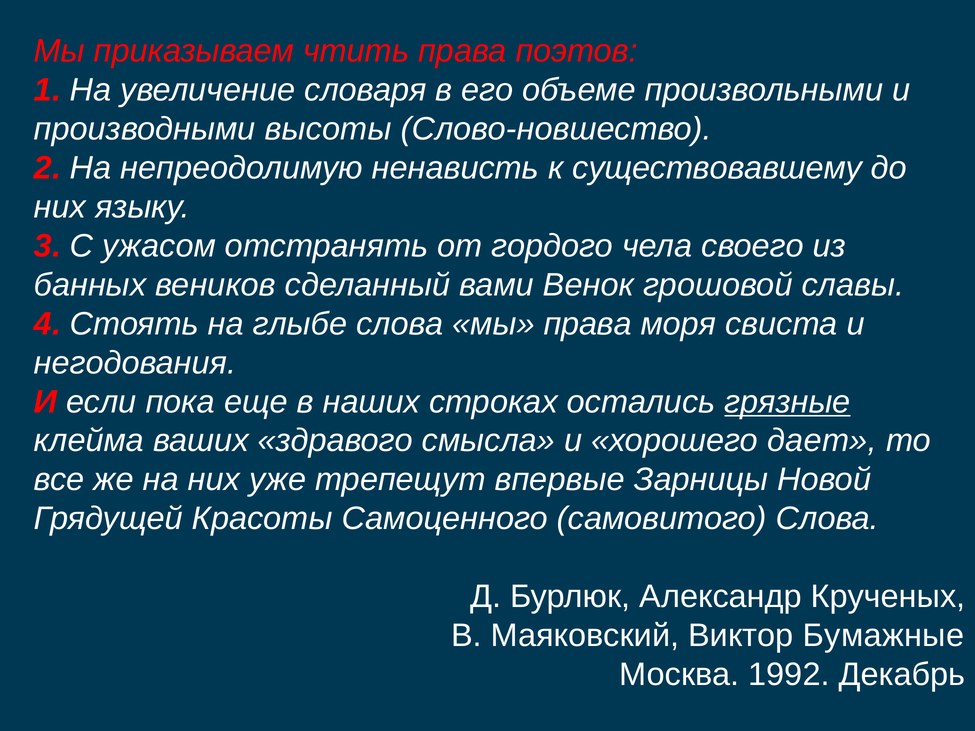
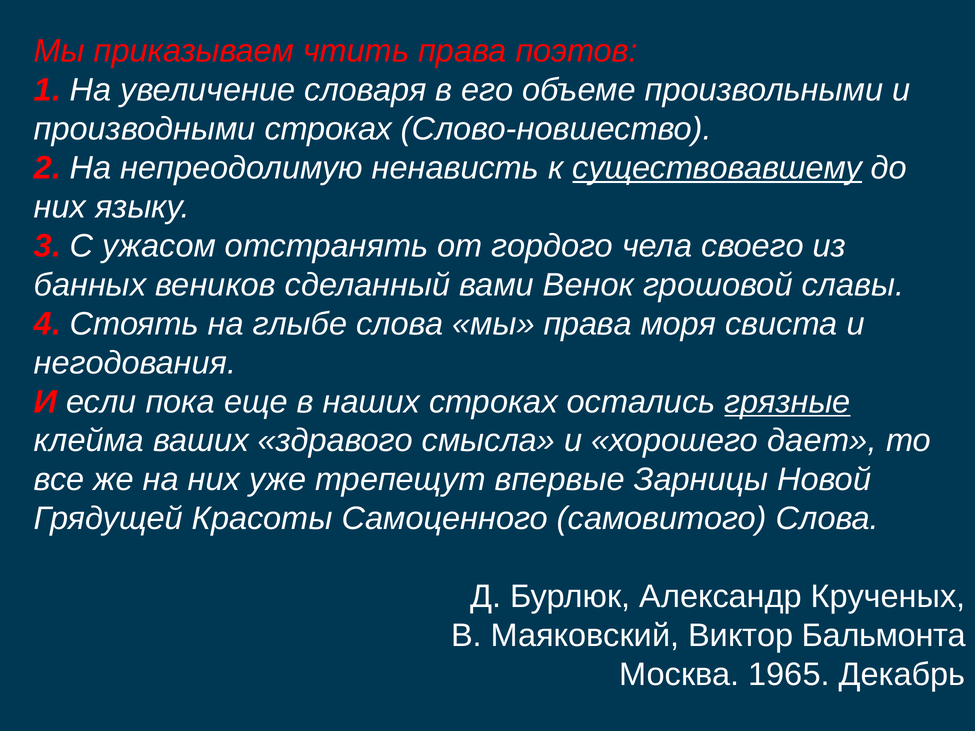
производными высоты: высоты -> строках (328, 129)
существовавшему underline: none -> present (717, 168)
Бумажные: Бумажные -> Бальмонта (884, 636)
1992: 1992 -> 1965 (789, 675)
